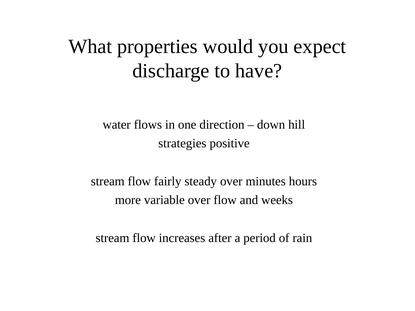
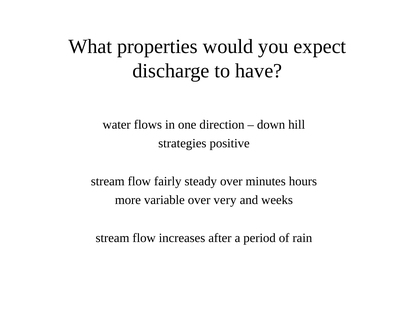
over flow: flow -> very (225, 200)
